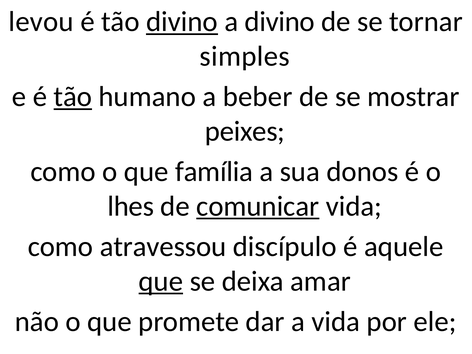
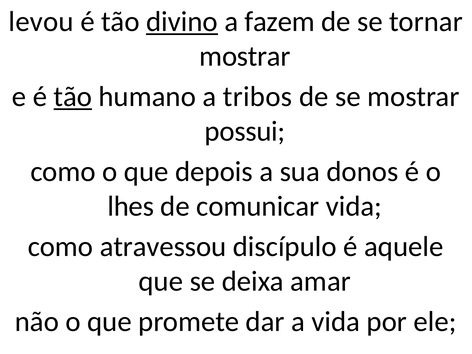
a divino: divino -> fazem (280, 22)
simples: simples -> mostrar (245, 56)
beber: beber -> tribos (257, 97)
peixes: peixes -> possui (245, 131)
família: família -> depois (214, 172)
comunicar underline: present -> none (258, 206)
que underline: present -> none (161, 281)
